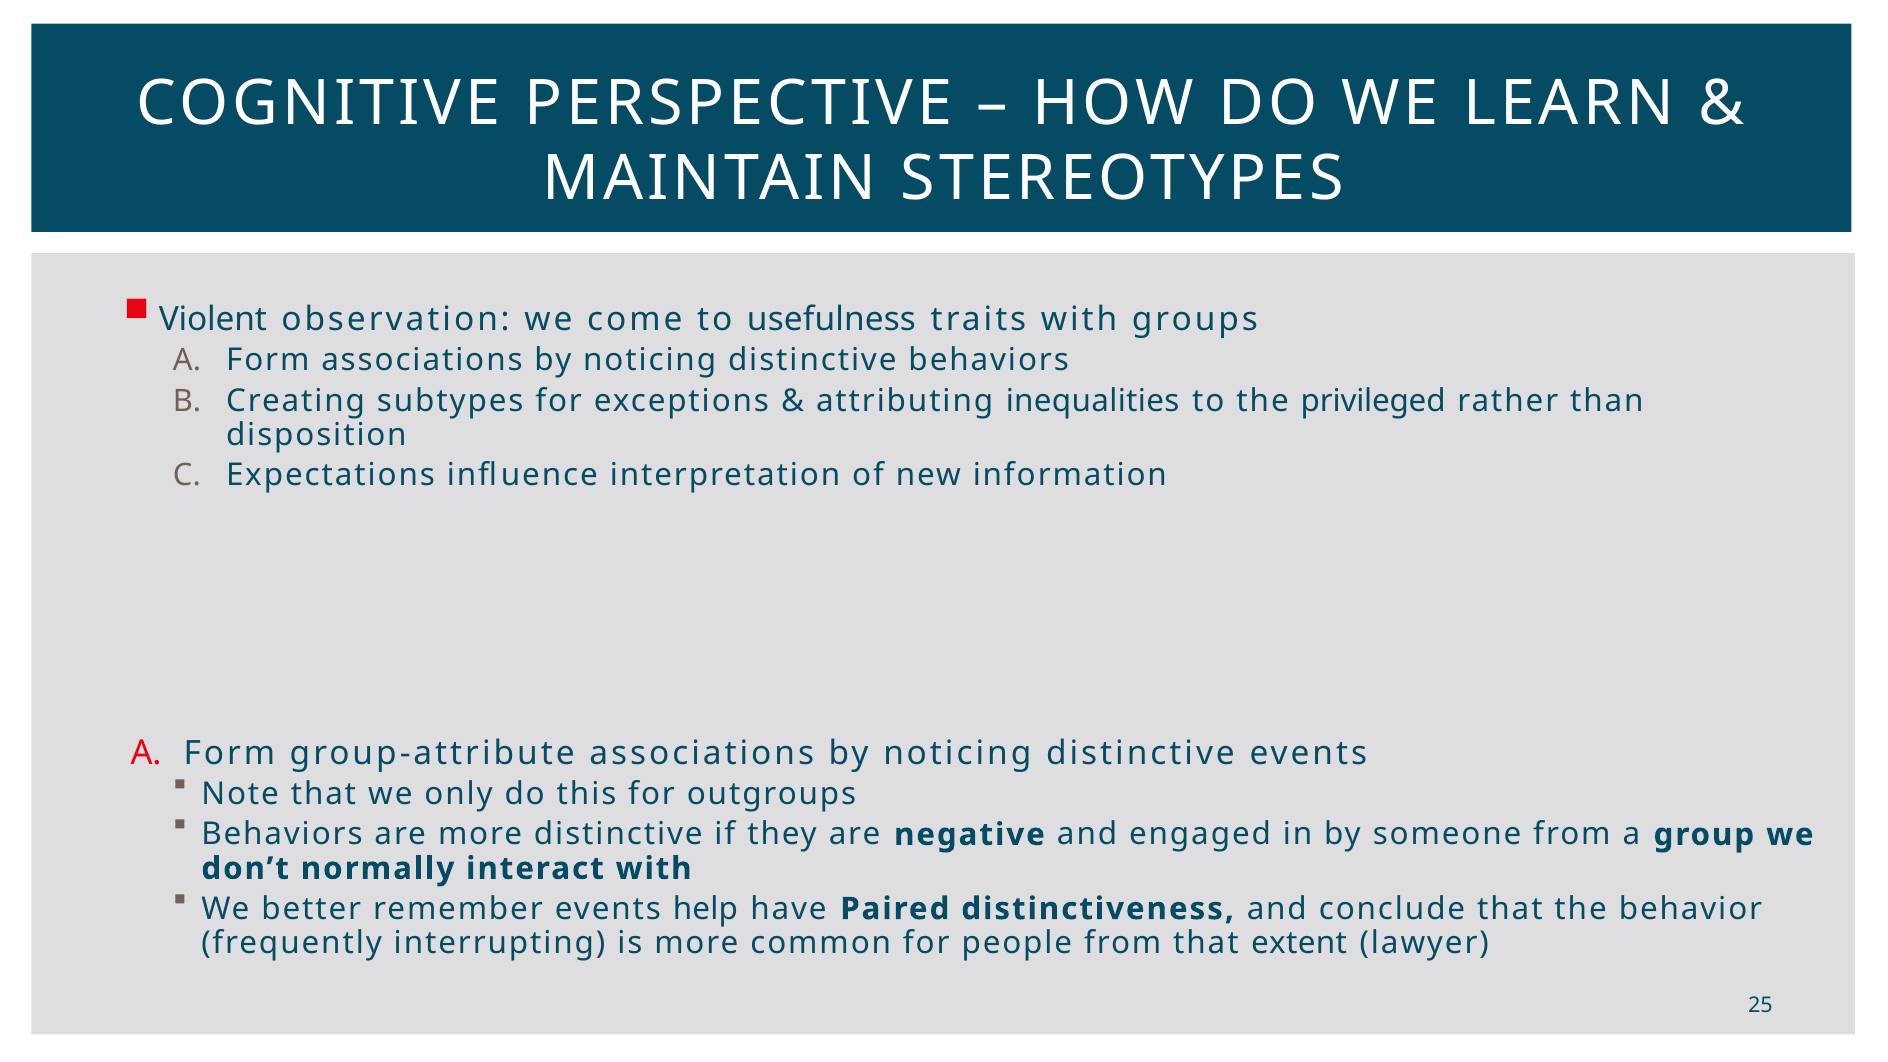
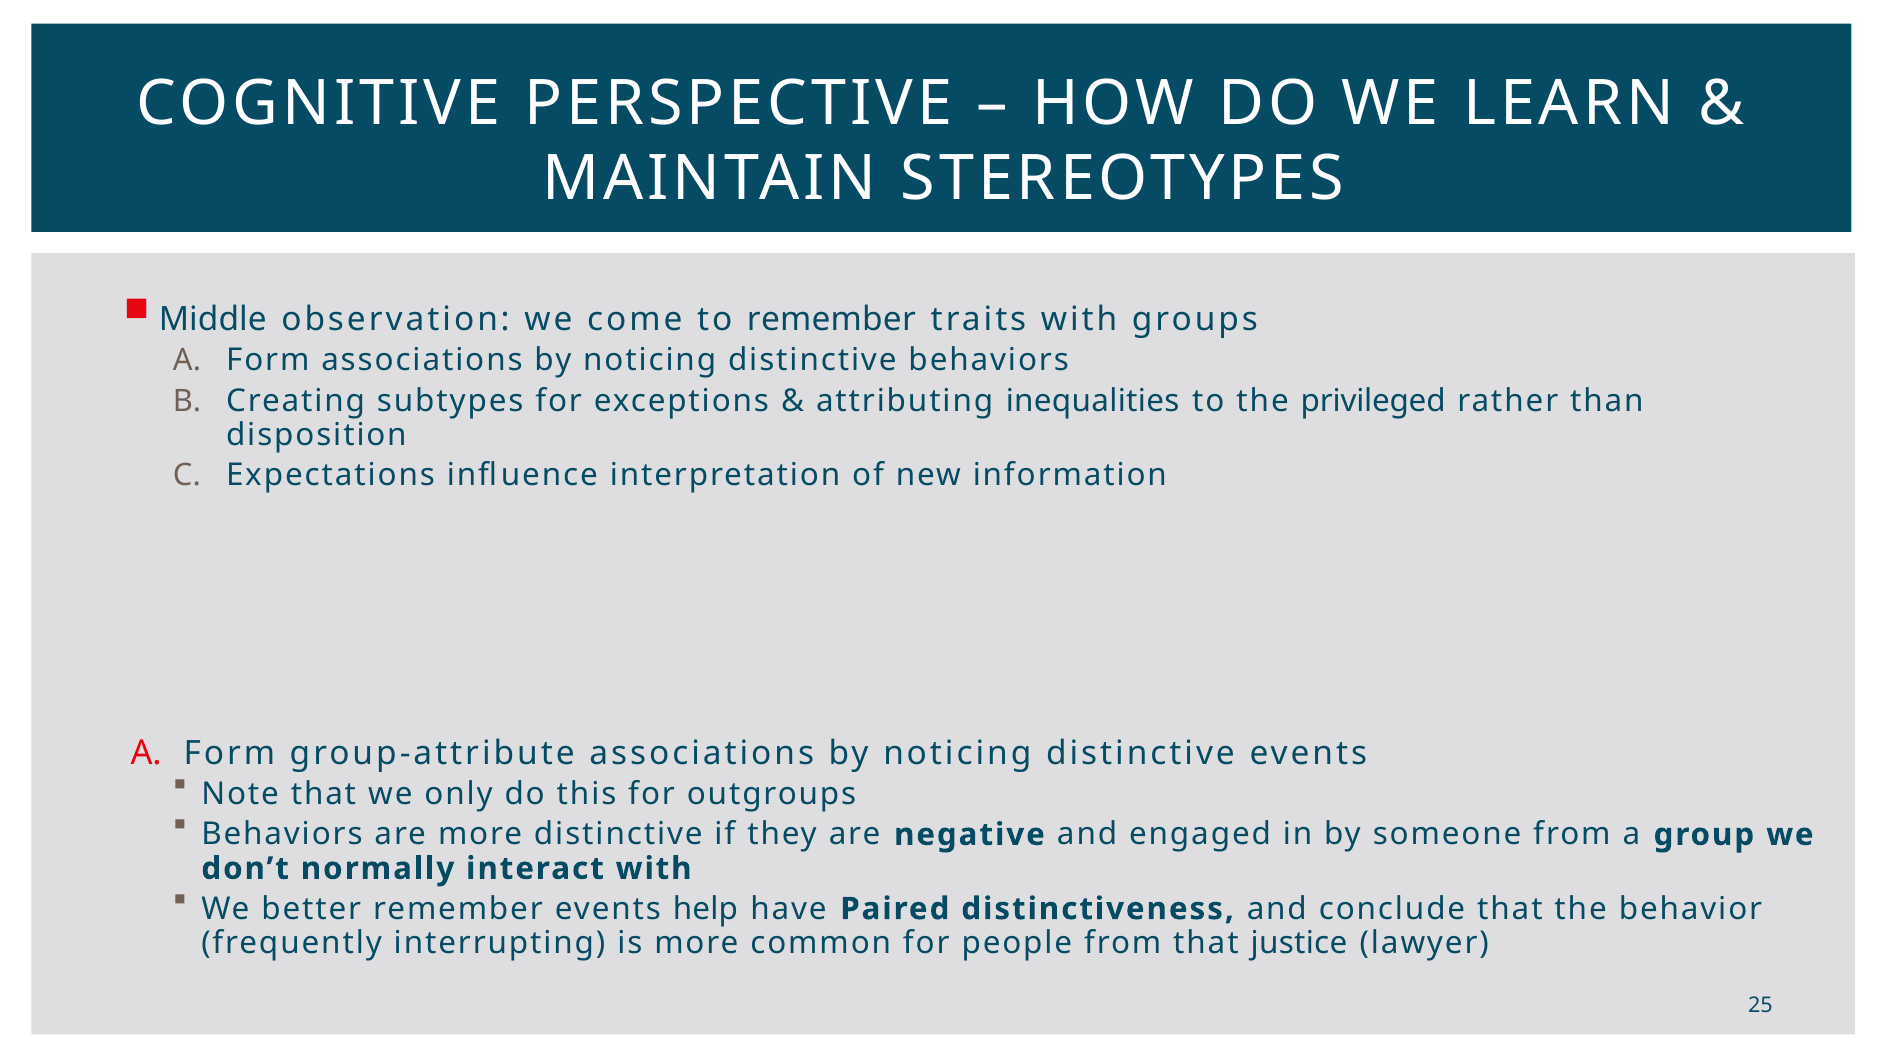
Violent: Violent -> Middle (213, 319)
to usefulness: usefulness -> remember (831, 319)
extent: extent -> justice (1299, 943)
